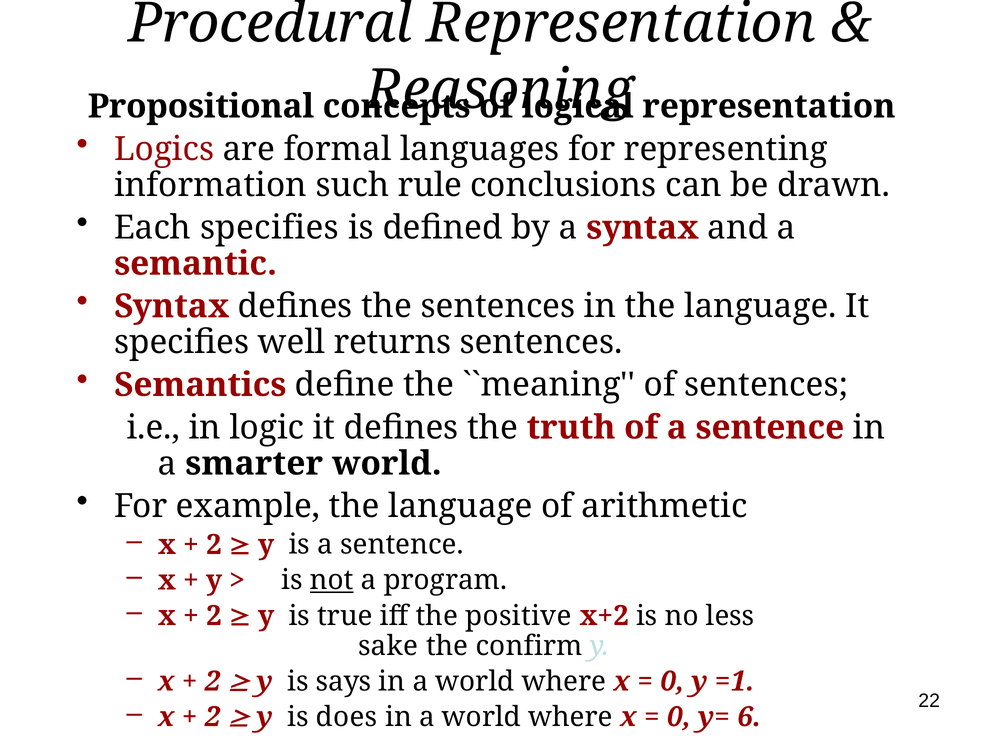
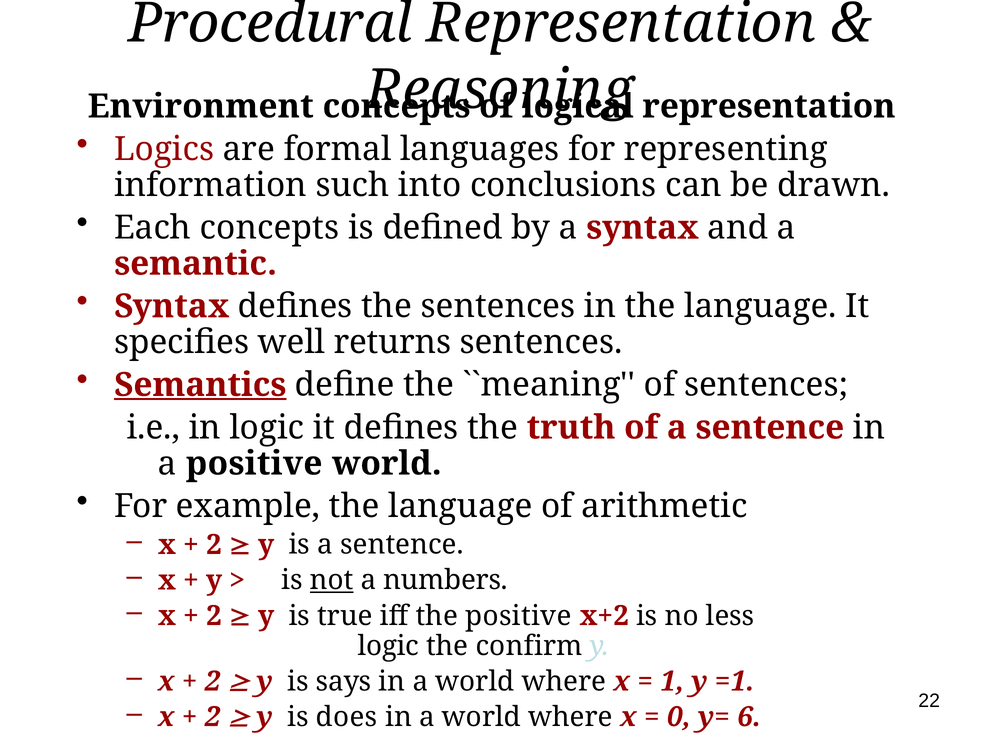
Propositional: Propositional -> Environment (201, 106)
rule: rule -> into (430, 185)
Each specifies: specifies -> concepts (270, 228)
Semantics underline: none -> present (200, 385)
a smarter: smarter -> positive (254, 464)
program: program -> numbers (446, 580)
sake: sake -> logic (388, 646)
0: 0 -> 1 (672, 681)
